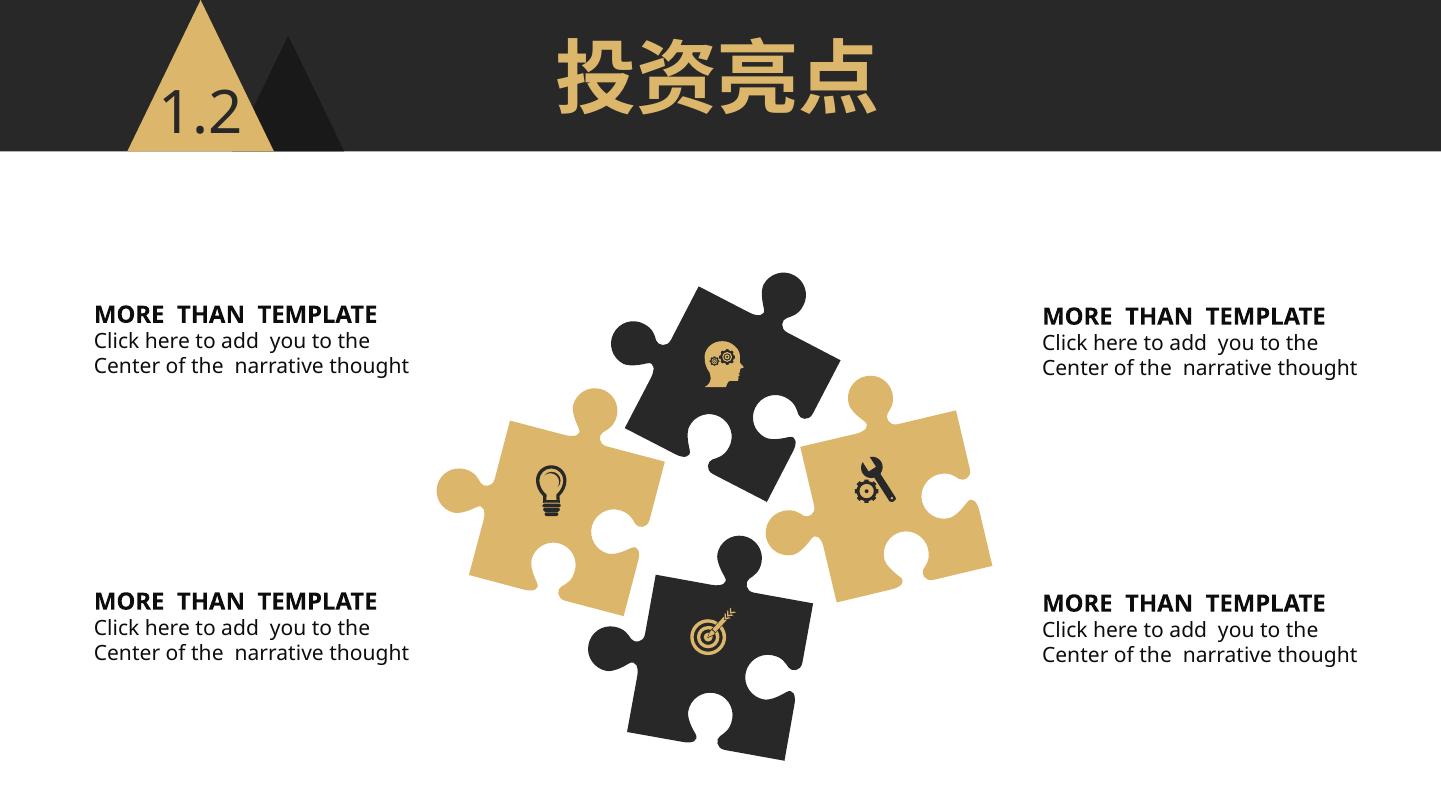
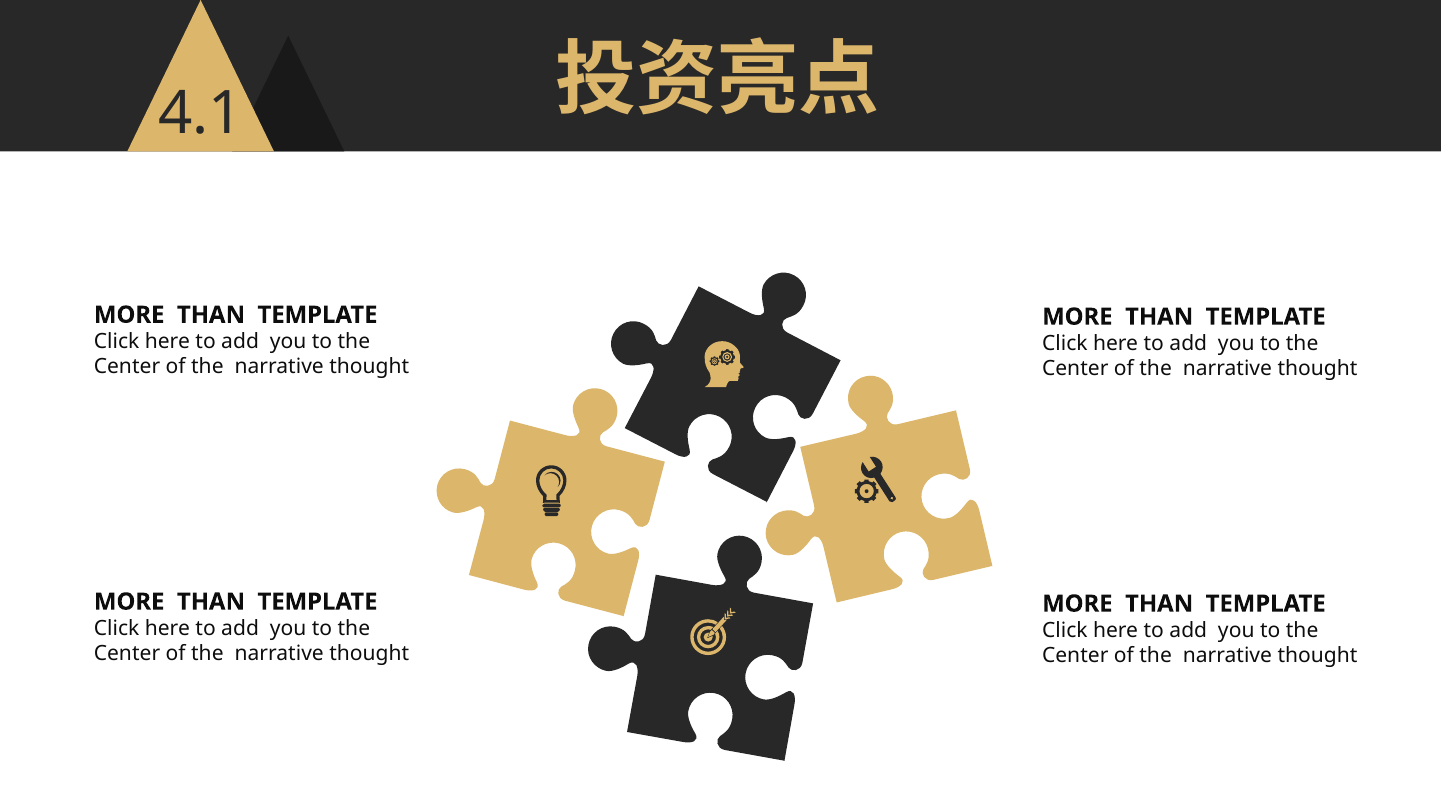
1.2: 1.2 -> 4.1 (201, 113)
